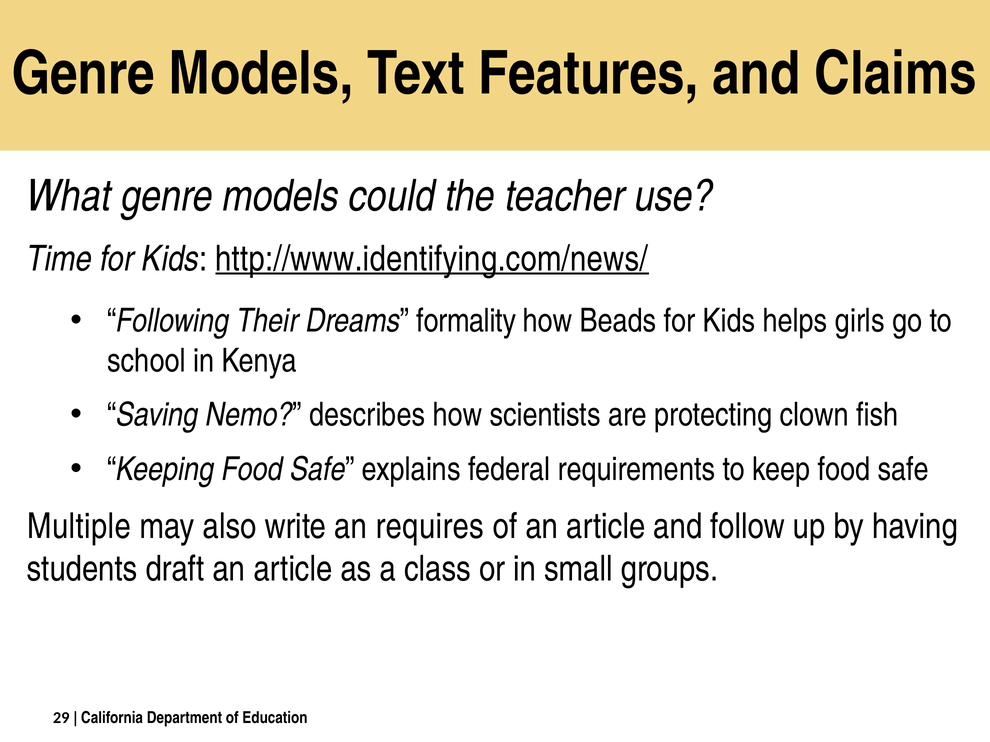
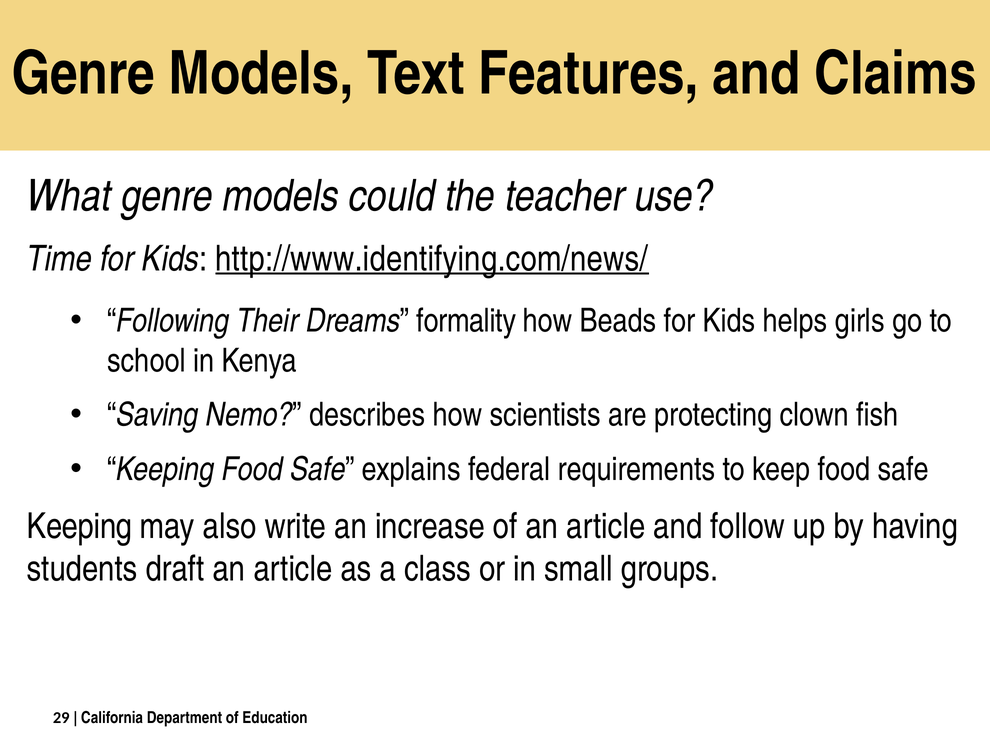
Multiple: Multiple -> Keeping (80, 527)
requires: requires -> increase (430, 527)
